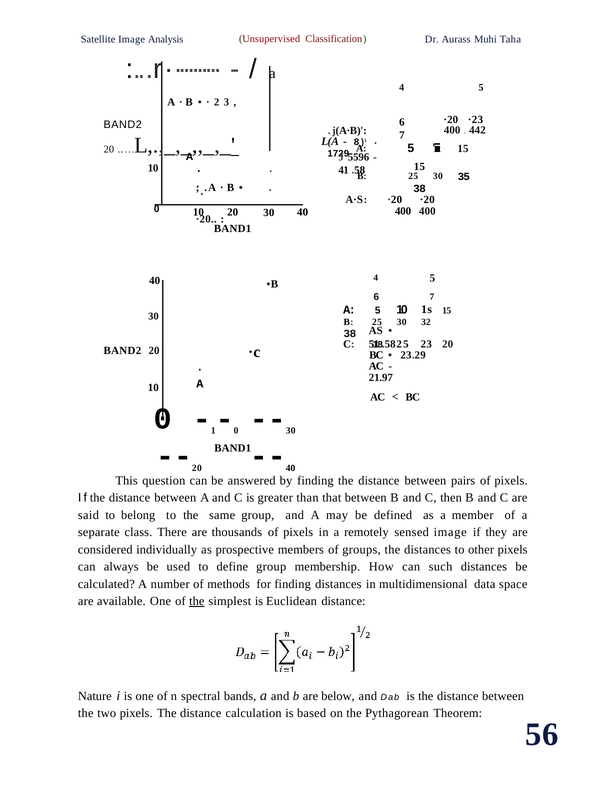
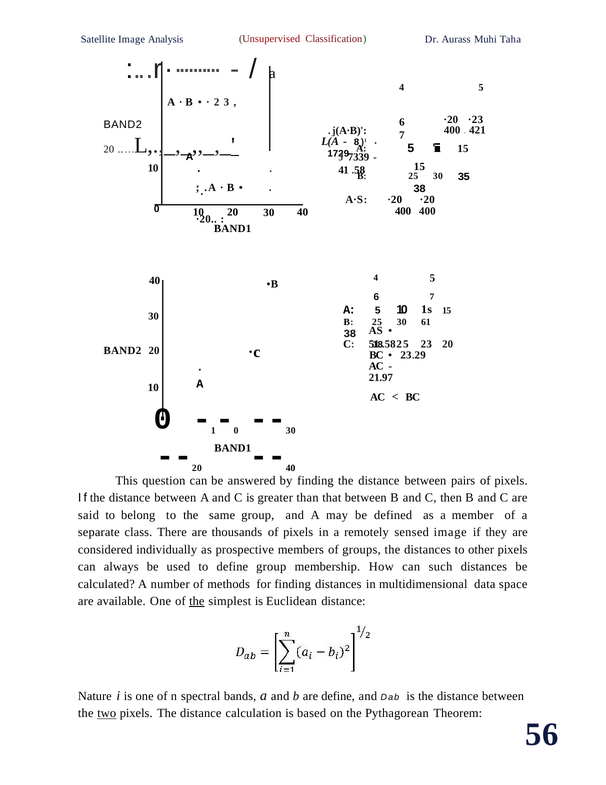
442: 442 -> 421 (477, 130)
5596: 5596 -> 7339 (359, 157)
32: 32 -> 61 (426, 322)
are below: below -> define (338, 696)
two underline: none -> present (107, 713)
